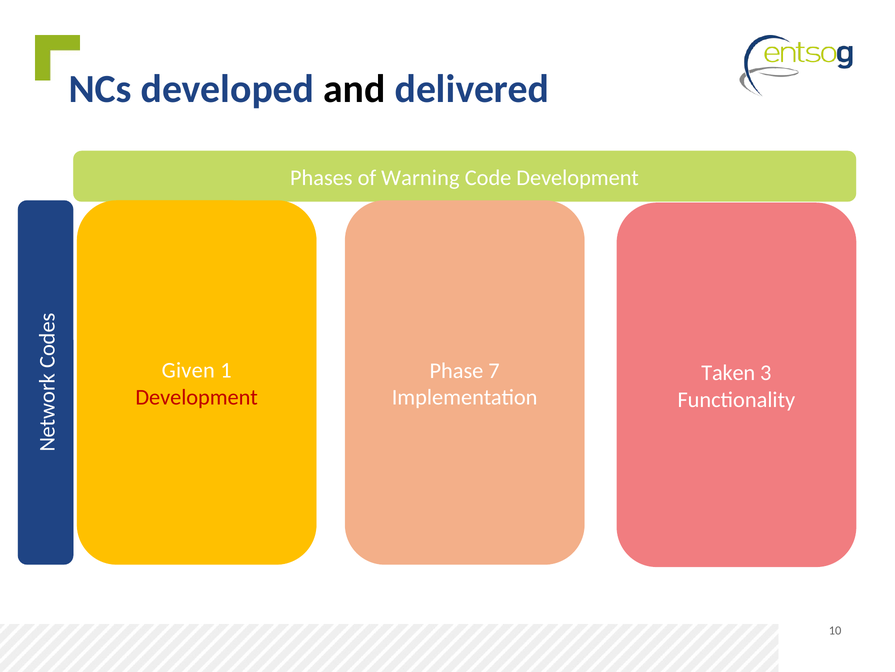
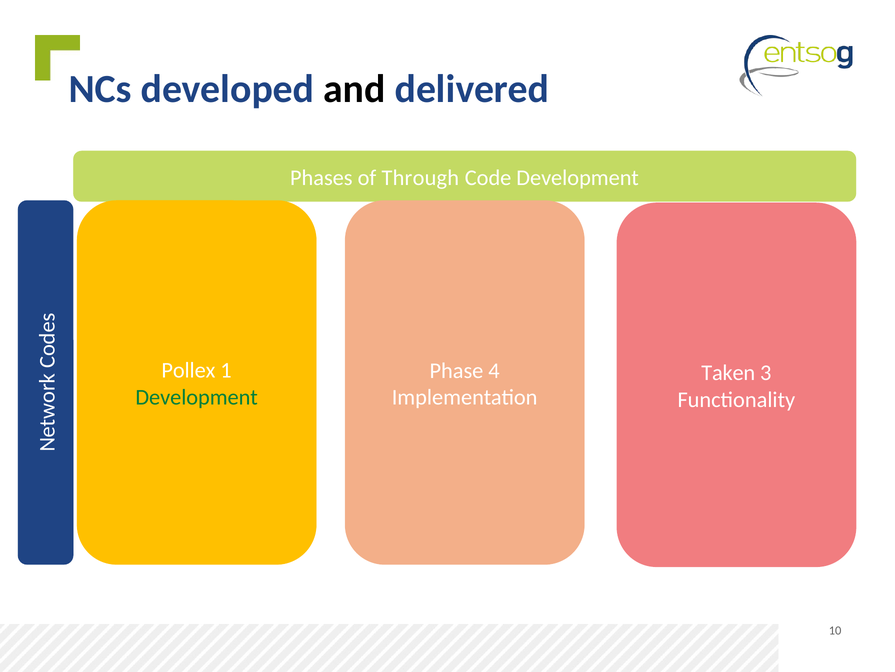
Warning: Warning -> Through (420, 178)
Given: Given -> Pollex (188, 370)
7: 7 -> 4 (494, 370)
Development colour: red -> green (197, 397)
